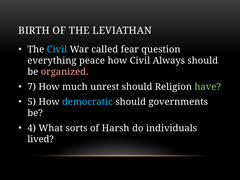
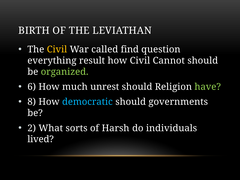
Civil colour: light blue -> yellow (57, 49)
fear: fear -> find (130, 49)
peace: peace -> result (92, 61)
Always: Always -> Cannot (169, 61)
organized colour: pink -> light green (65, 72)
7: 7 -> 6 (32, 87)
5: 5 -> 8 (32, 102)
4: 4 -> 2 (32, 128)
